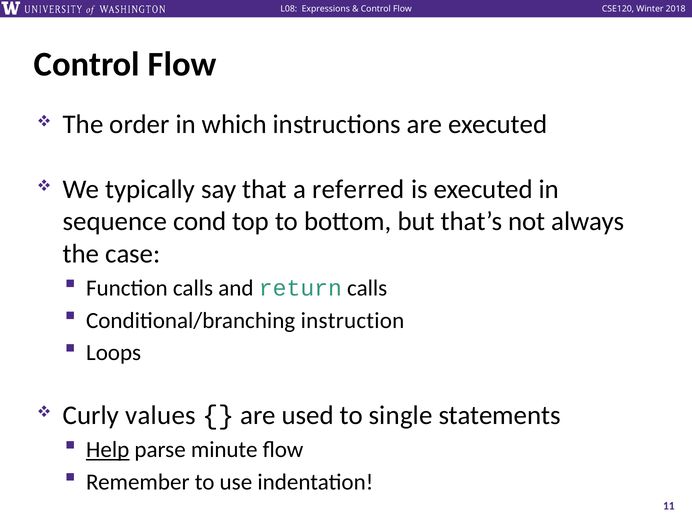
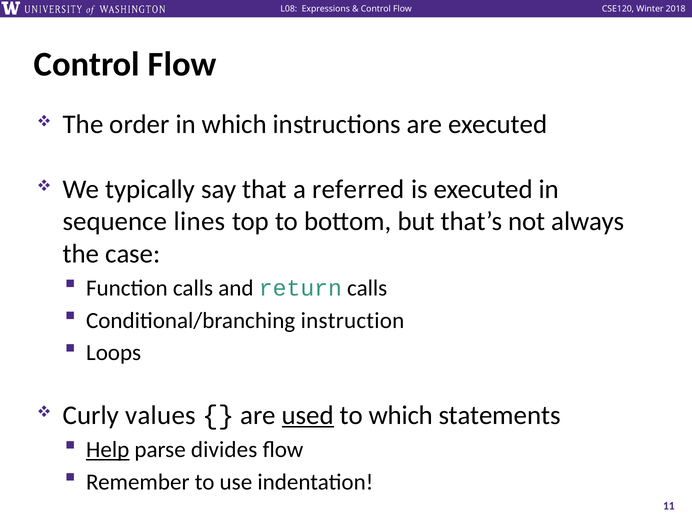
cond: cond -> lines (199, 222)
used underline: none -> present (308, 415)
to single: single -> which (401, 415)
minute: minute -> divides (224, 450)
